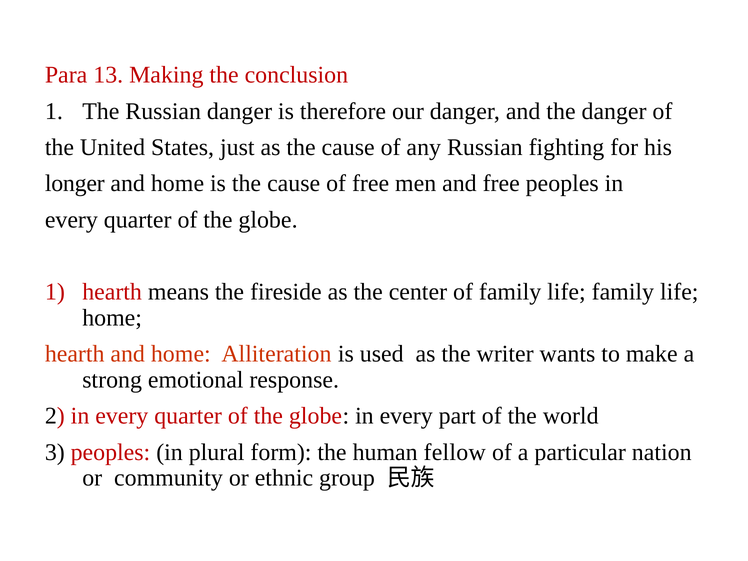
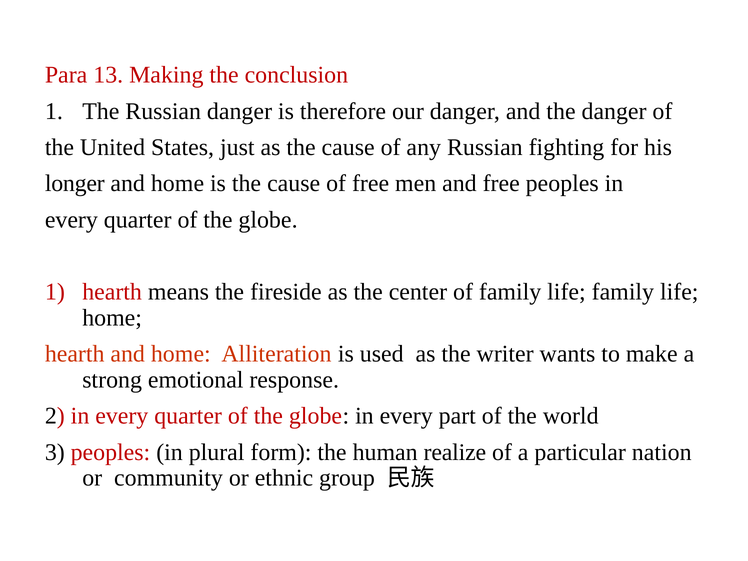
fellow: fellow -> realize (455, 452)
